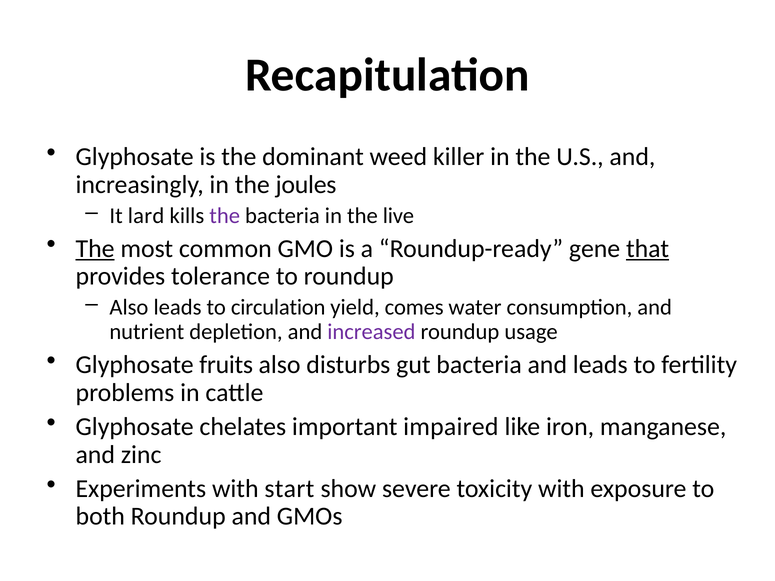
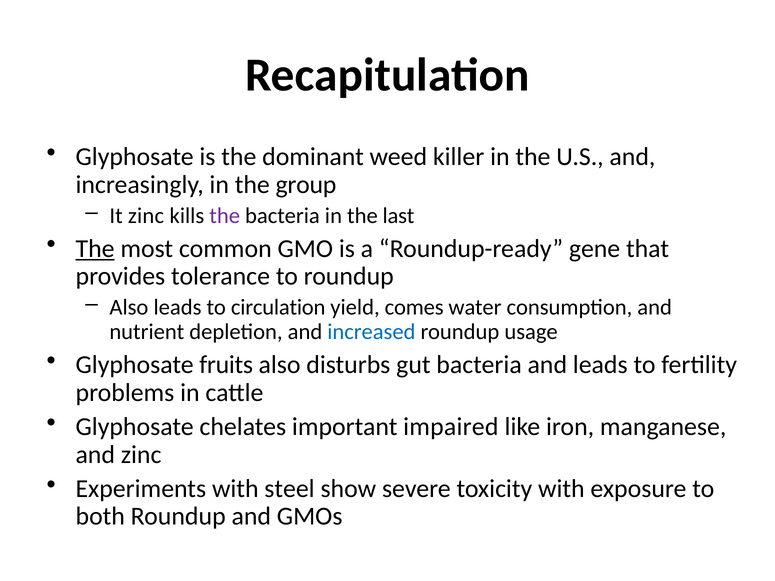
joules: joules -> group (306, 185)
It lard: lard -> zinc (146, 216)
live: live -> last (398, 216)
that underline: present -> none (648, 249)
increased colour: purple -> blue (371, 332)
start: start -> steel (290, 489)
